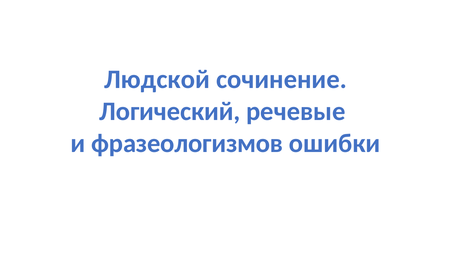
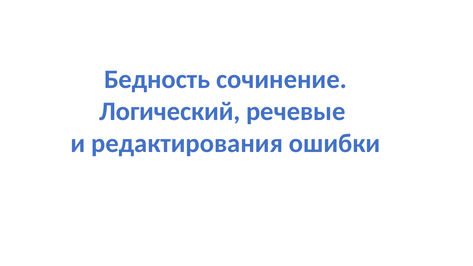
Людской: Людской -> Бедность (157, 79)
фразеологизмов: фразеологизмов -> редактирования (187, 143)
